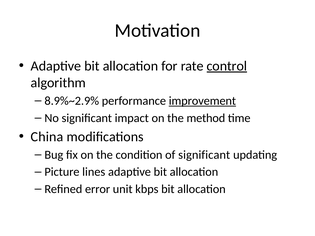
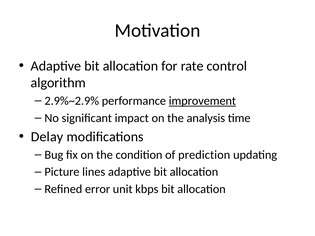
control underline: present -> none (227, 66)
8.9%~2.9%: 8.9%~2.9% -> 2.9%~2.9% (72, 101)
method: method -> analysis (206, 118)
China: China -> Delay (47, 137)
of significant: significant -> prediction (204, 155)
